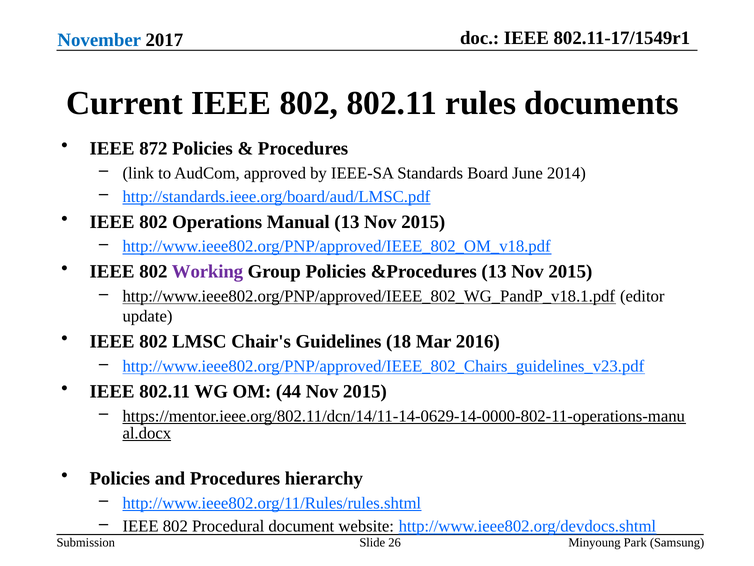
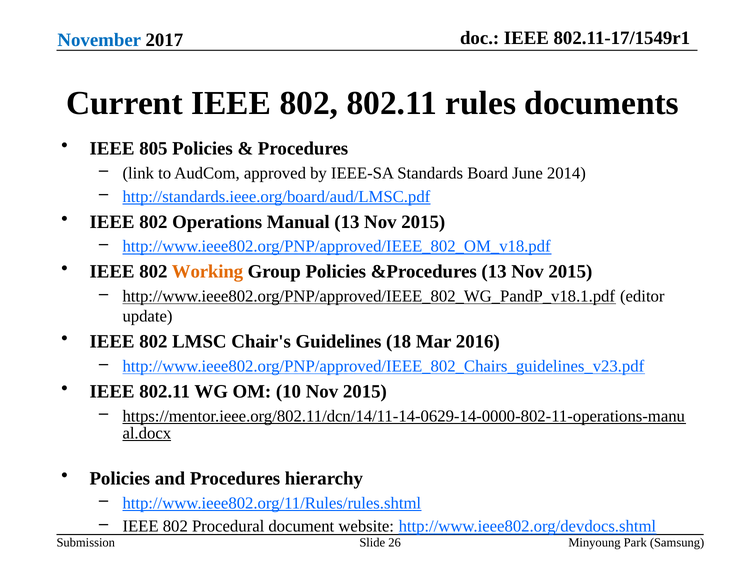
872: 872 -> 805 (153, 148)
Working colour: purple -> orange (207, 272)
44: 44 -> 10 (288, 391)
